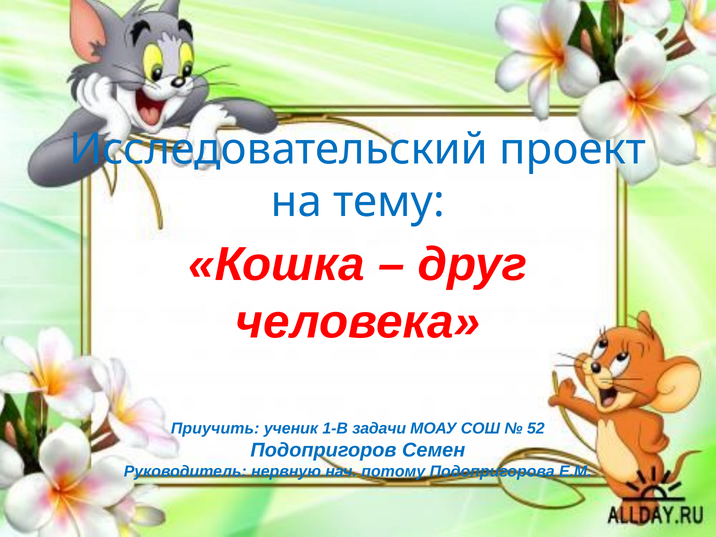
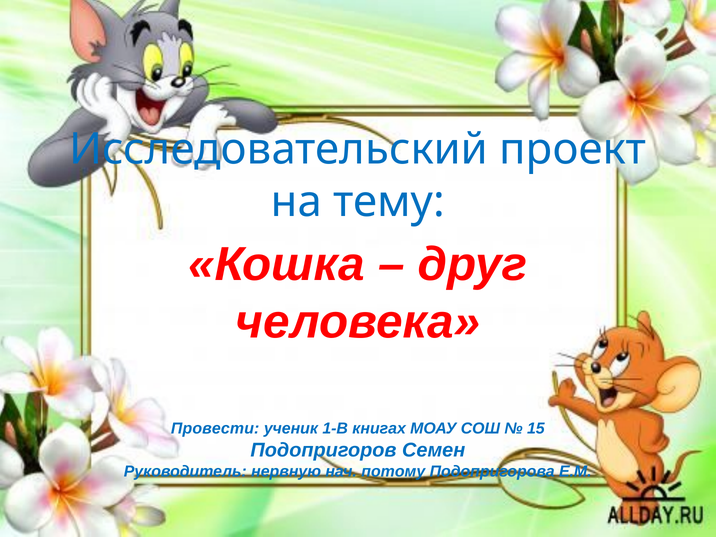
Приучить: Приучить -> Провести (215, 429)
задачи: задачи -> книгах (379, 429)
52: 52 -> 15 (536, 429)
